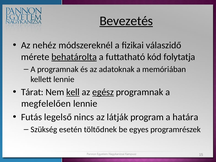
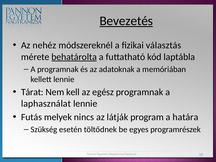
válaszidő: válaszidő -> választás (164, 45)
folytatja: folytatja -> laptábla (179, 57)
kell underline: present -> none (73, 92)
egész underline: present -> none (103, 92)
megfelelően: megfelelően -> laphasználat (46, 104)
legelső: legelső -> melyek (58, 117)
